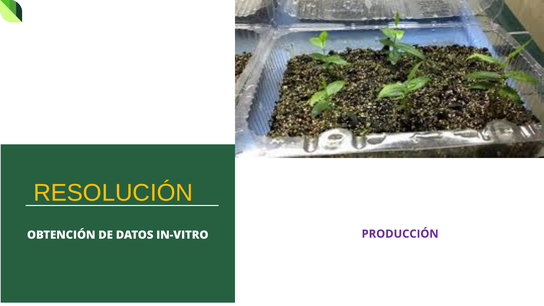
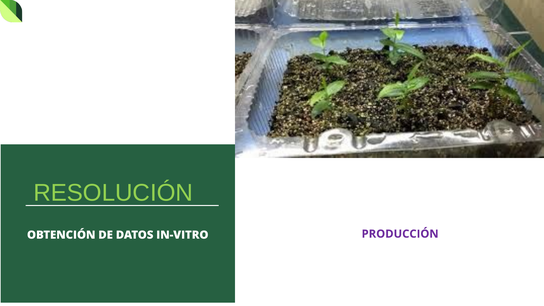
RESOLUCIÓN colour: yellow -> light green (113, 193)
